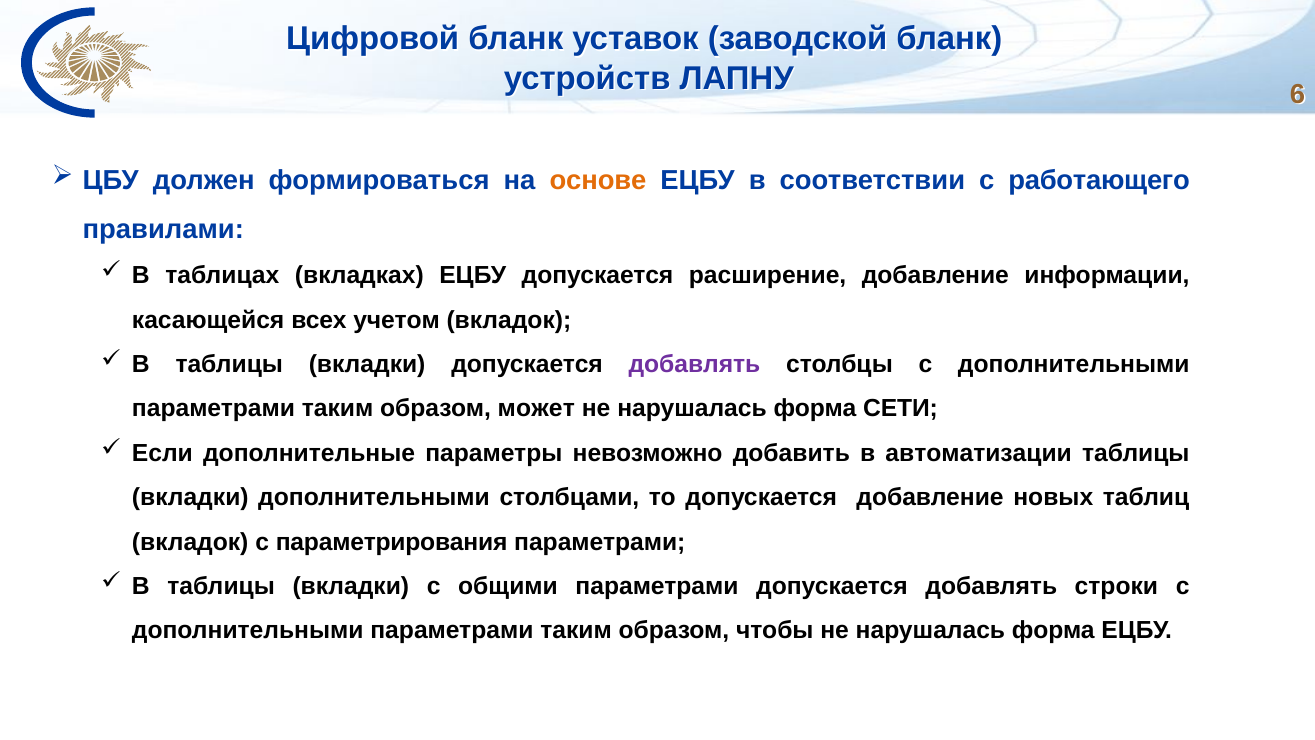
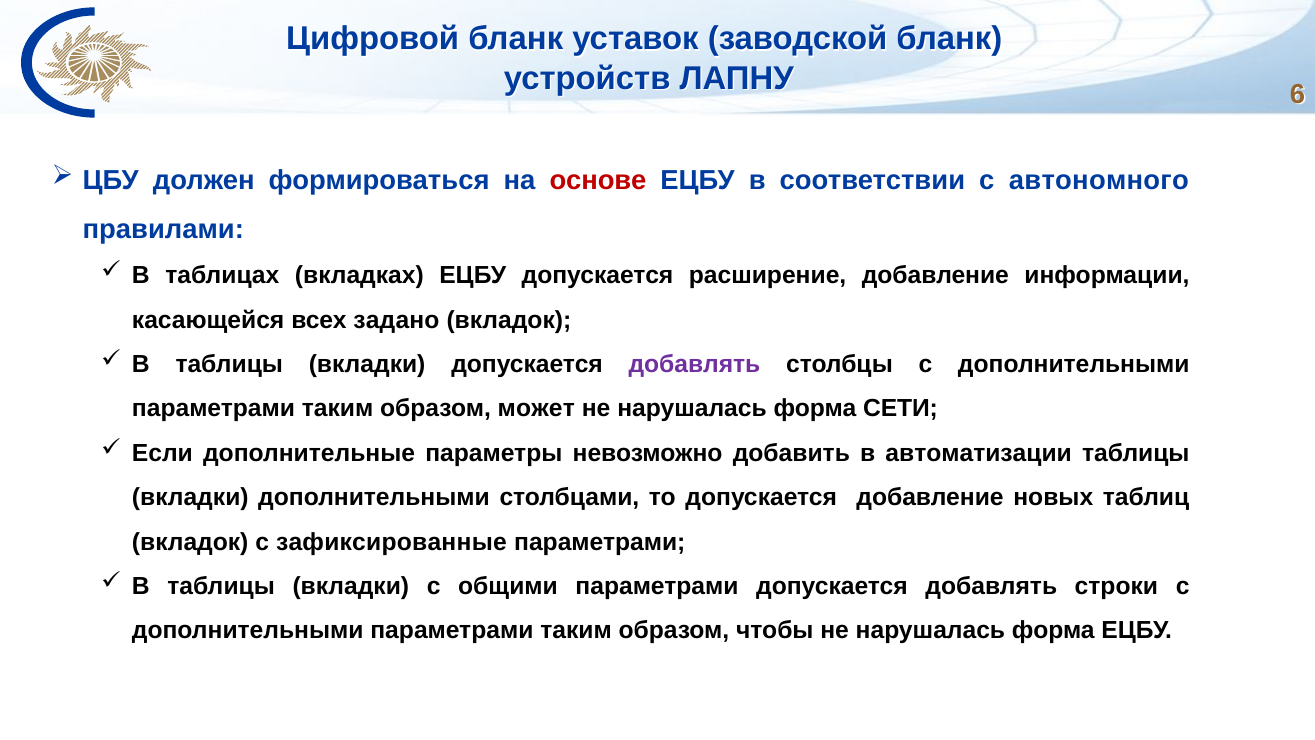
основе colour: orange -> red (598, 180)
работающего: работающего -> автономного (1099, 180)
учетом: учетом -> задано (396, 320)
параметрирования: параметрирования -> зафиксированные (391, 542)
